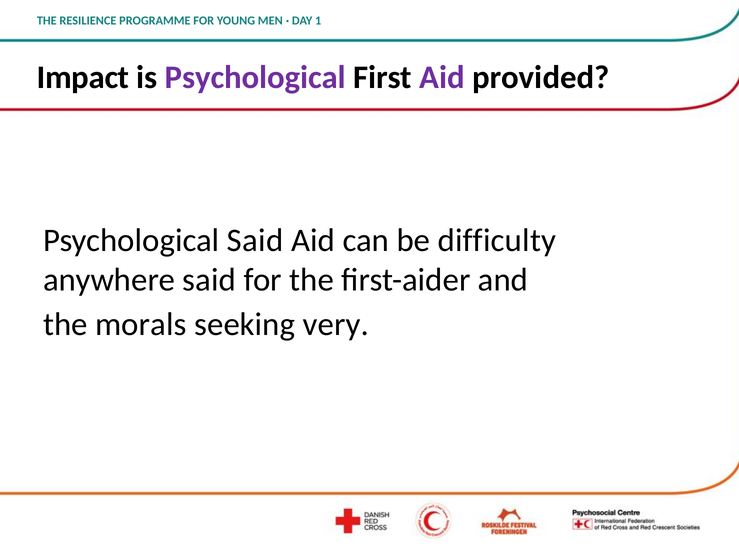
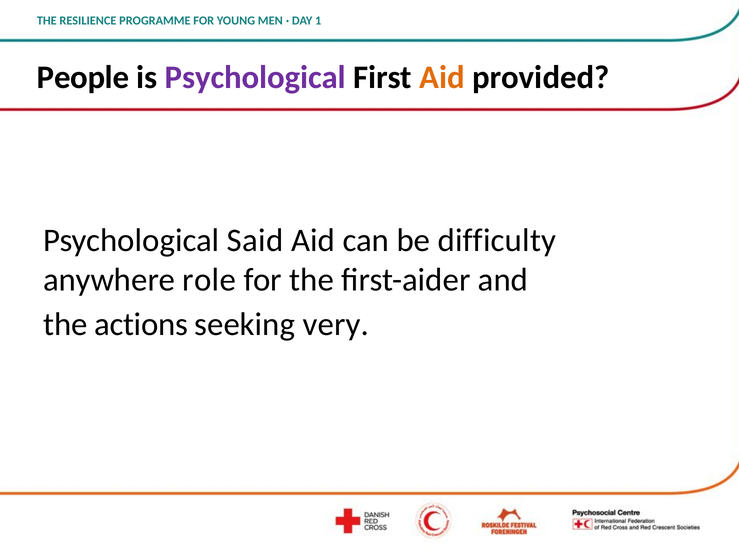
Impact: Impact -> People (83, 77)
Aid colour: purple -> orange (442, 77)
anywhere said: said -> role (209, 280)
morals: morals -> actions (141, 325)
